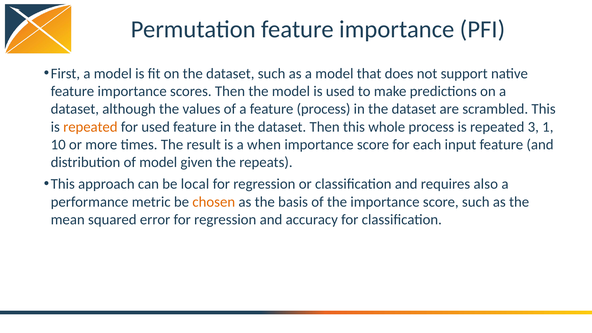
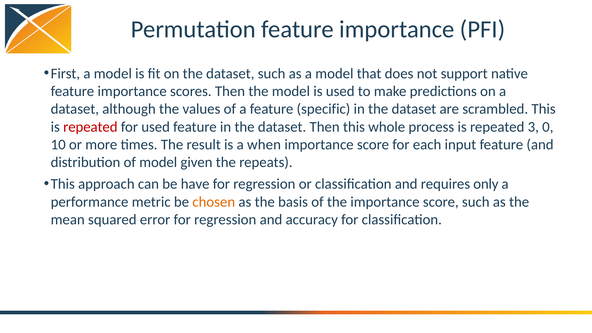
feature process: process -> specific (323, 109)
repeated colour: orange -> red (90, 127)
1: 1 -> 0 (548, 127)
local: local -> have (195, 184)
also: also -> only (486, 184)
